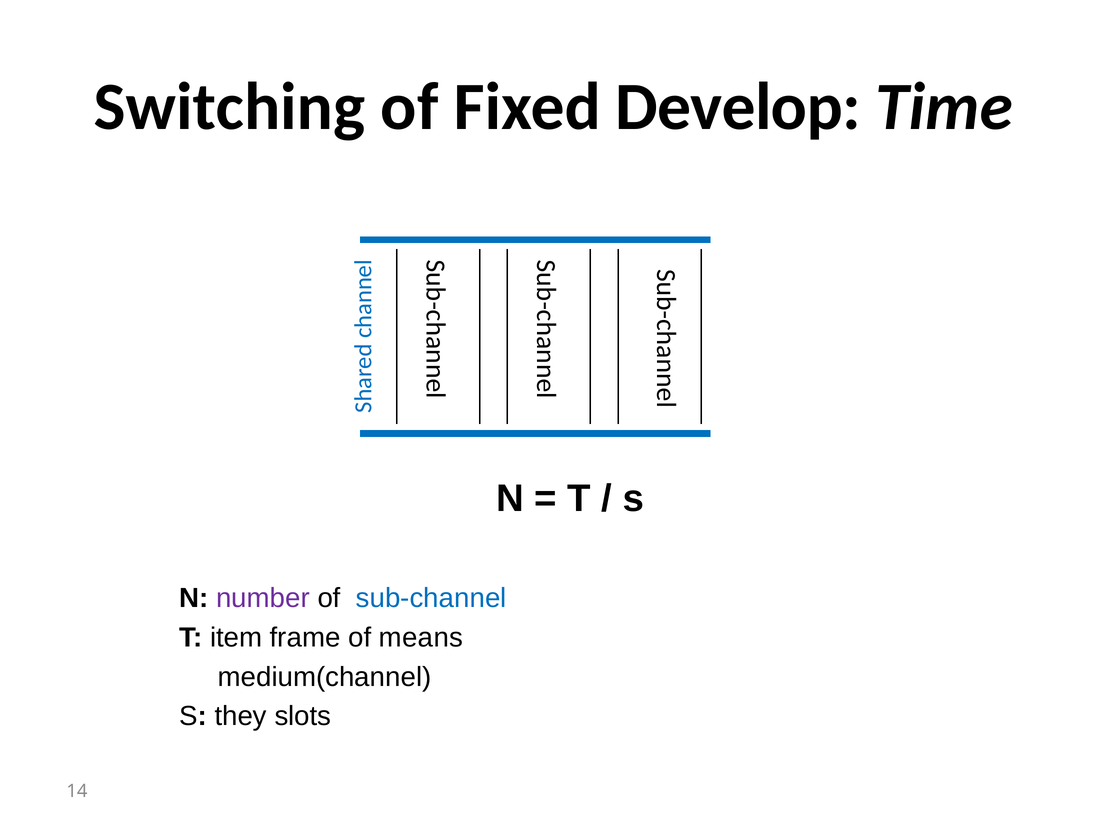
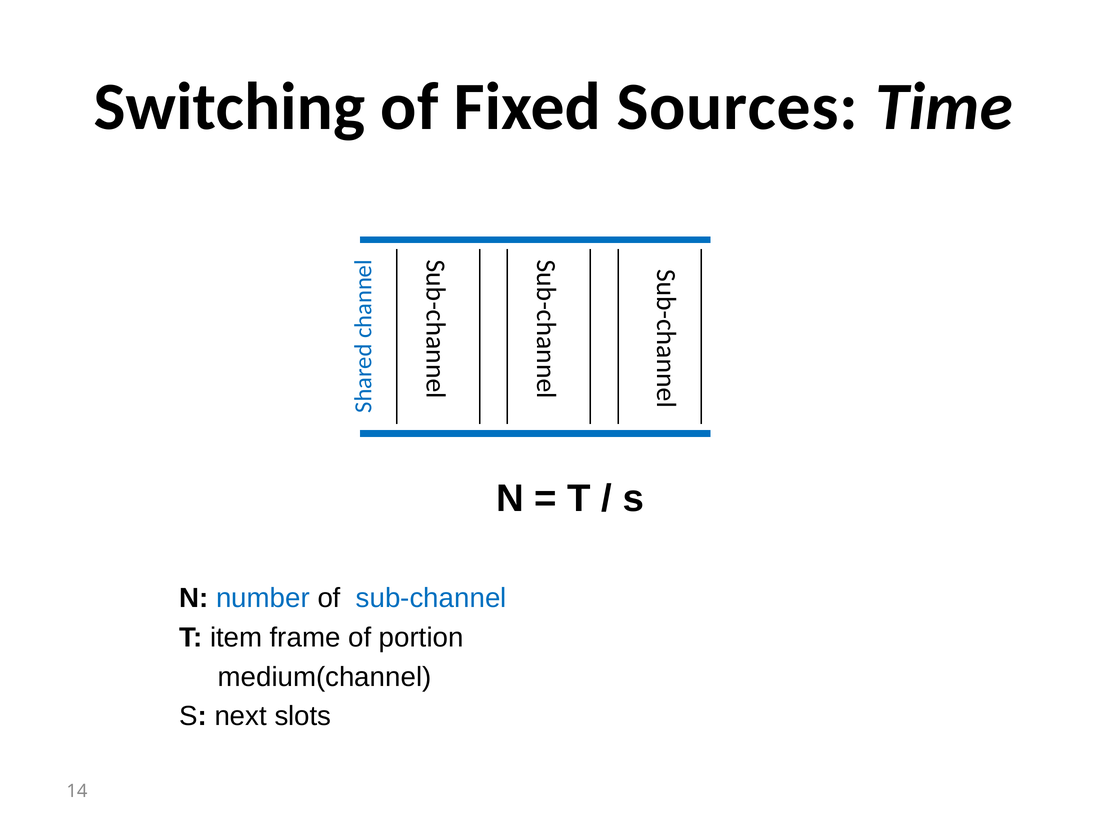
Develop: Develop -> Sources (737, 107)
number colour: purple -> blue (263, 598)
means: means -> portion (421, 638)
they: they -> next (241, 717)
